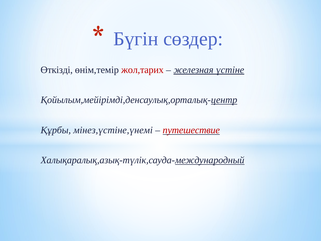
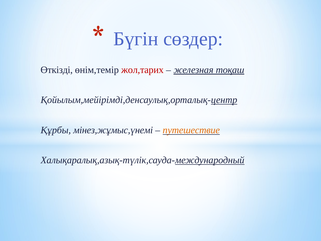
үстіне: үстіне -> тоқаш (230, 70)
мінез,үстіне,үнемі: мінез,үстіне,үнемі -> мінез,жұмыс,үнемі (113, 130)
путешествие colour: red -> orange (191, 130)
